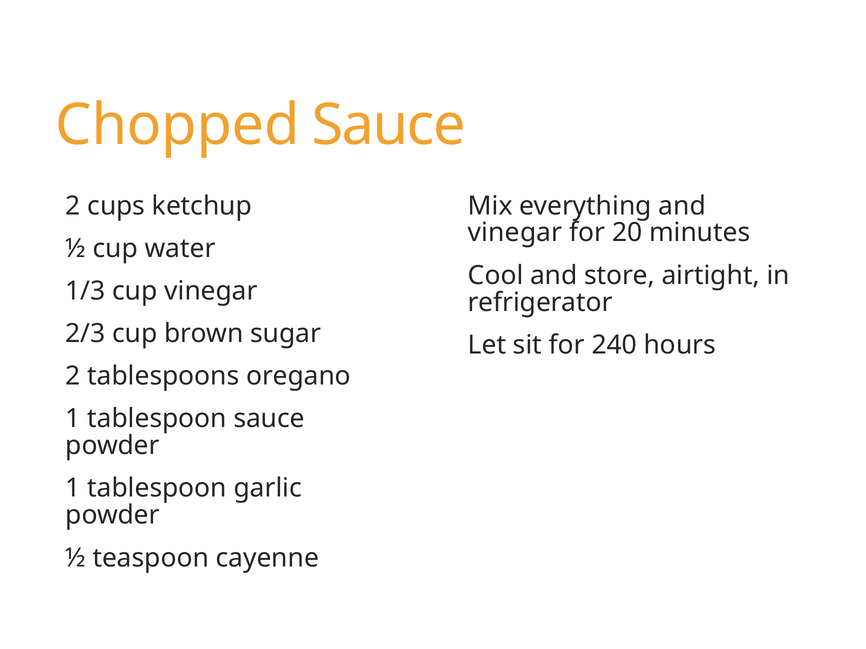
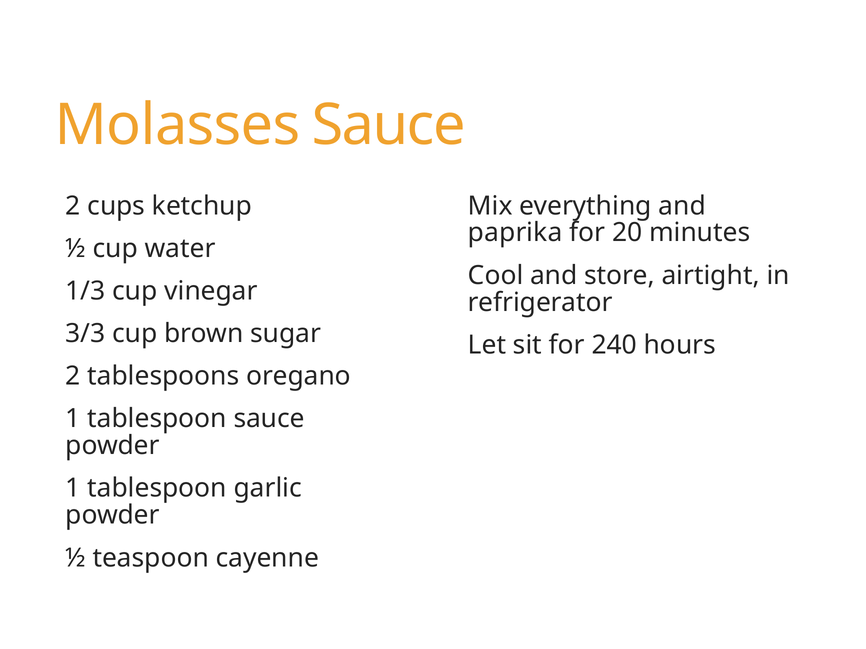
Chopped: Chopped -> Molasses (178, 125)
vinegar: vinegar -> paprika (515, 233)
2/3: 2/3 -> 3/3 (85, 334)
